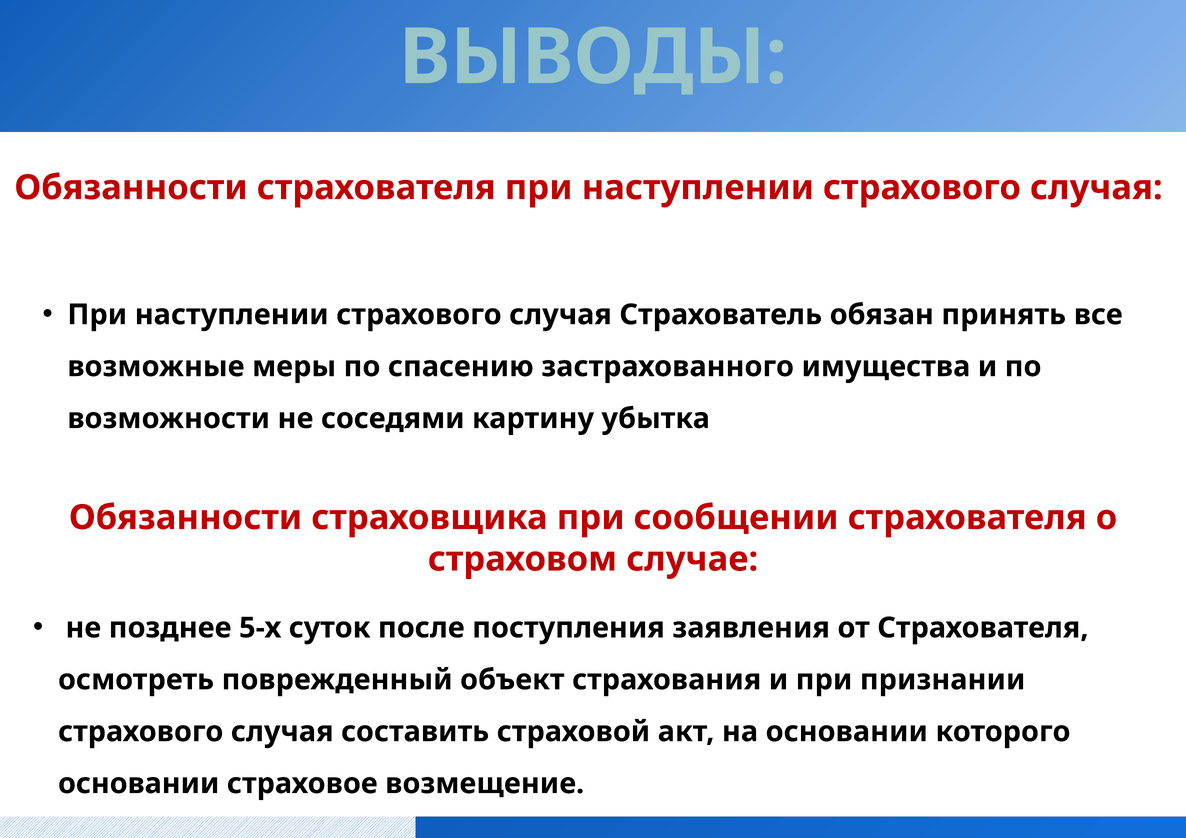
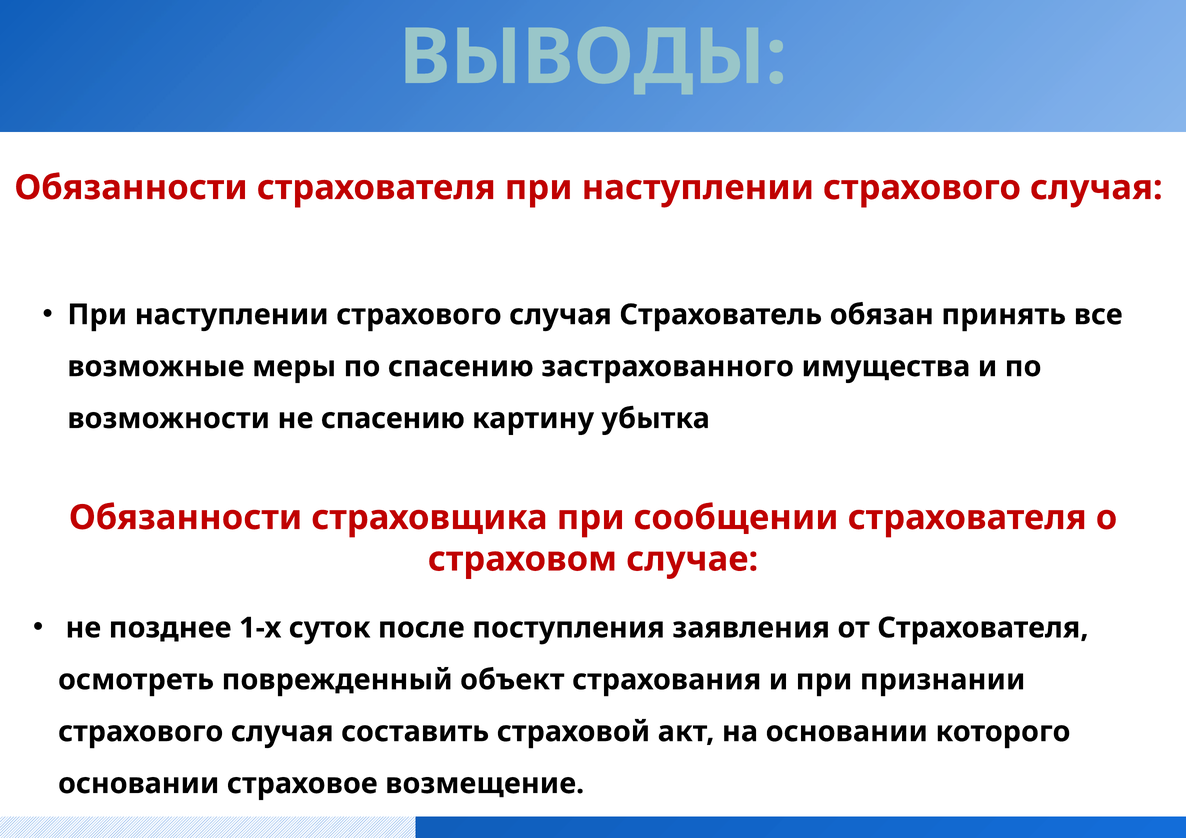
не соседями: соседями -> спасению (393, 419)
5-х: 5-х -> 1-х (260, 628)
